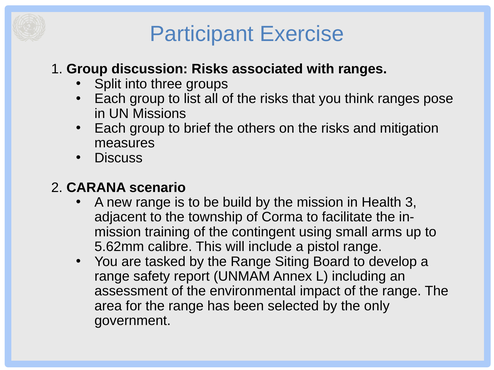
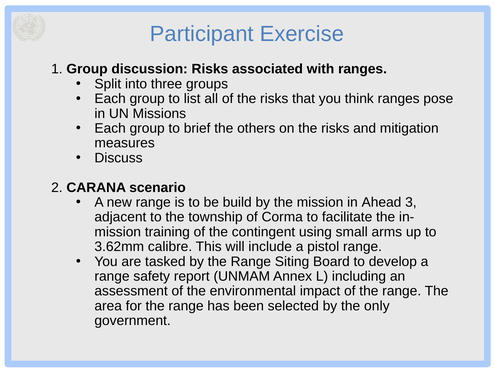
Health: Health -> Ahead (382, 203)
5.62mm: 5.62mm -> 3.62mm (119, 247)
